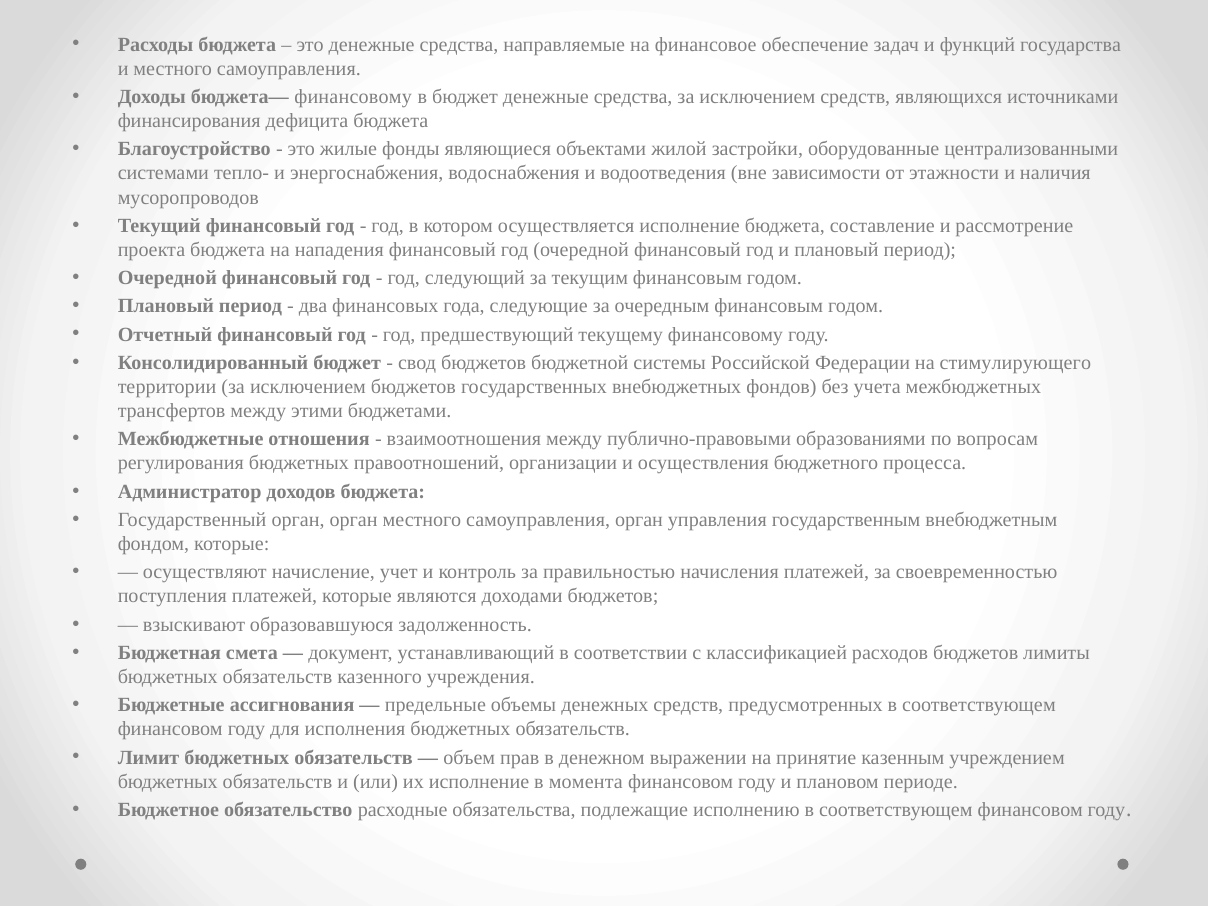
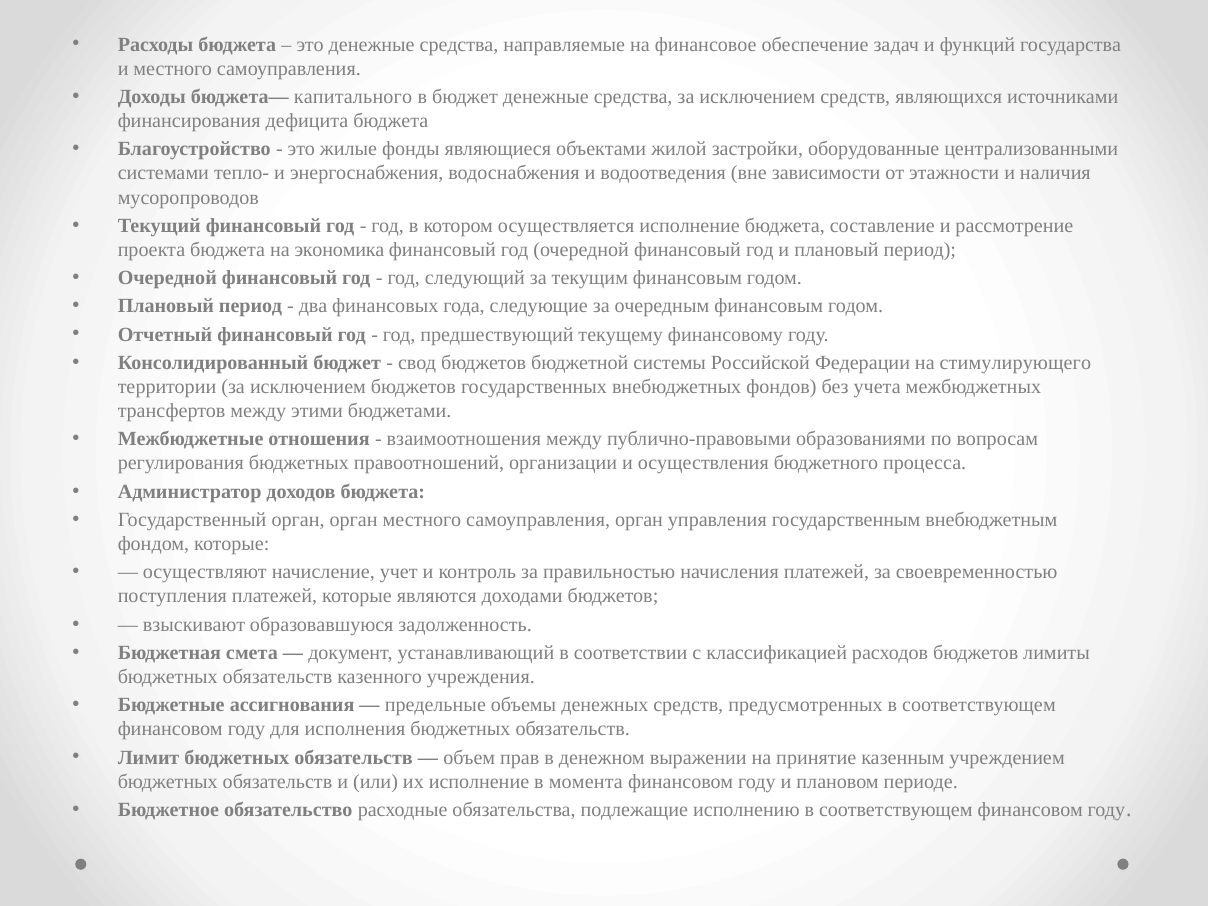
бюджета— финансовому: финансовому -> капитального (353, 97)
нападения: нападения -> экономика (339, 250)
